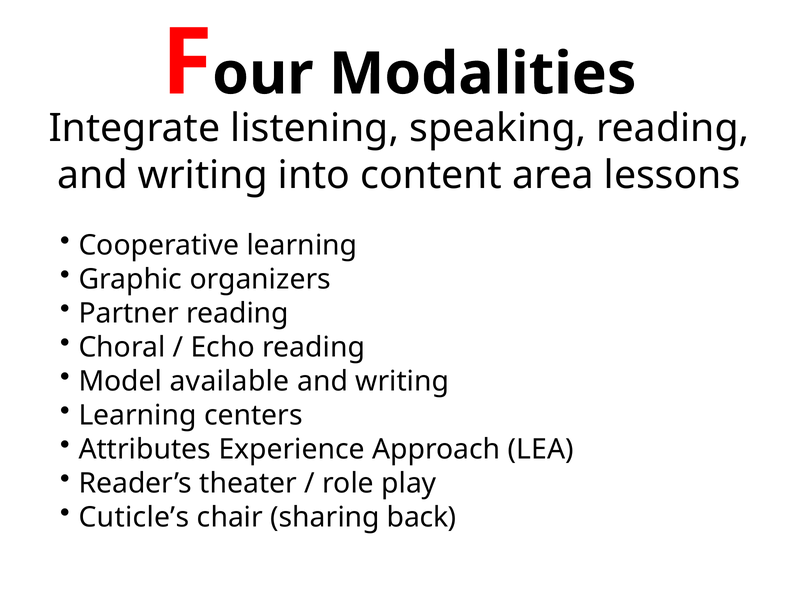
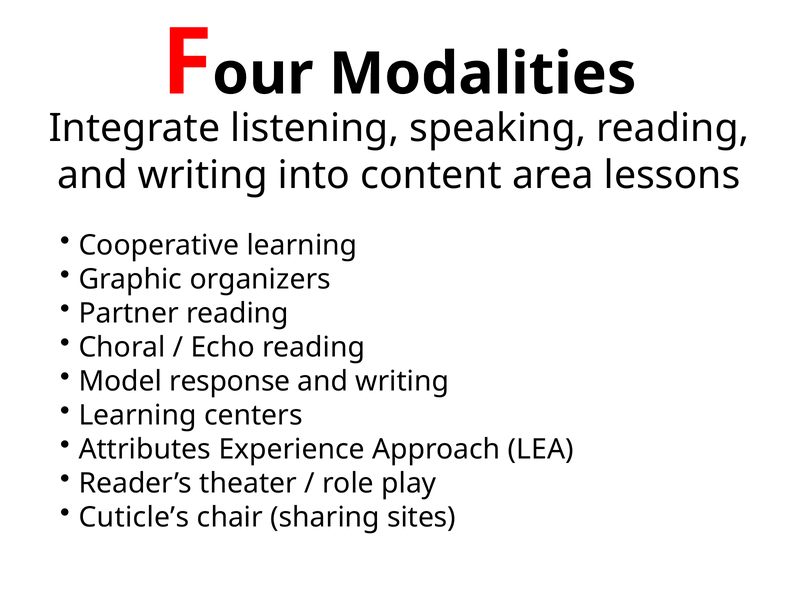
available: available -> response (230, 381)
back: back -> sites (422, 517)
